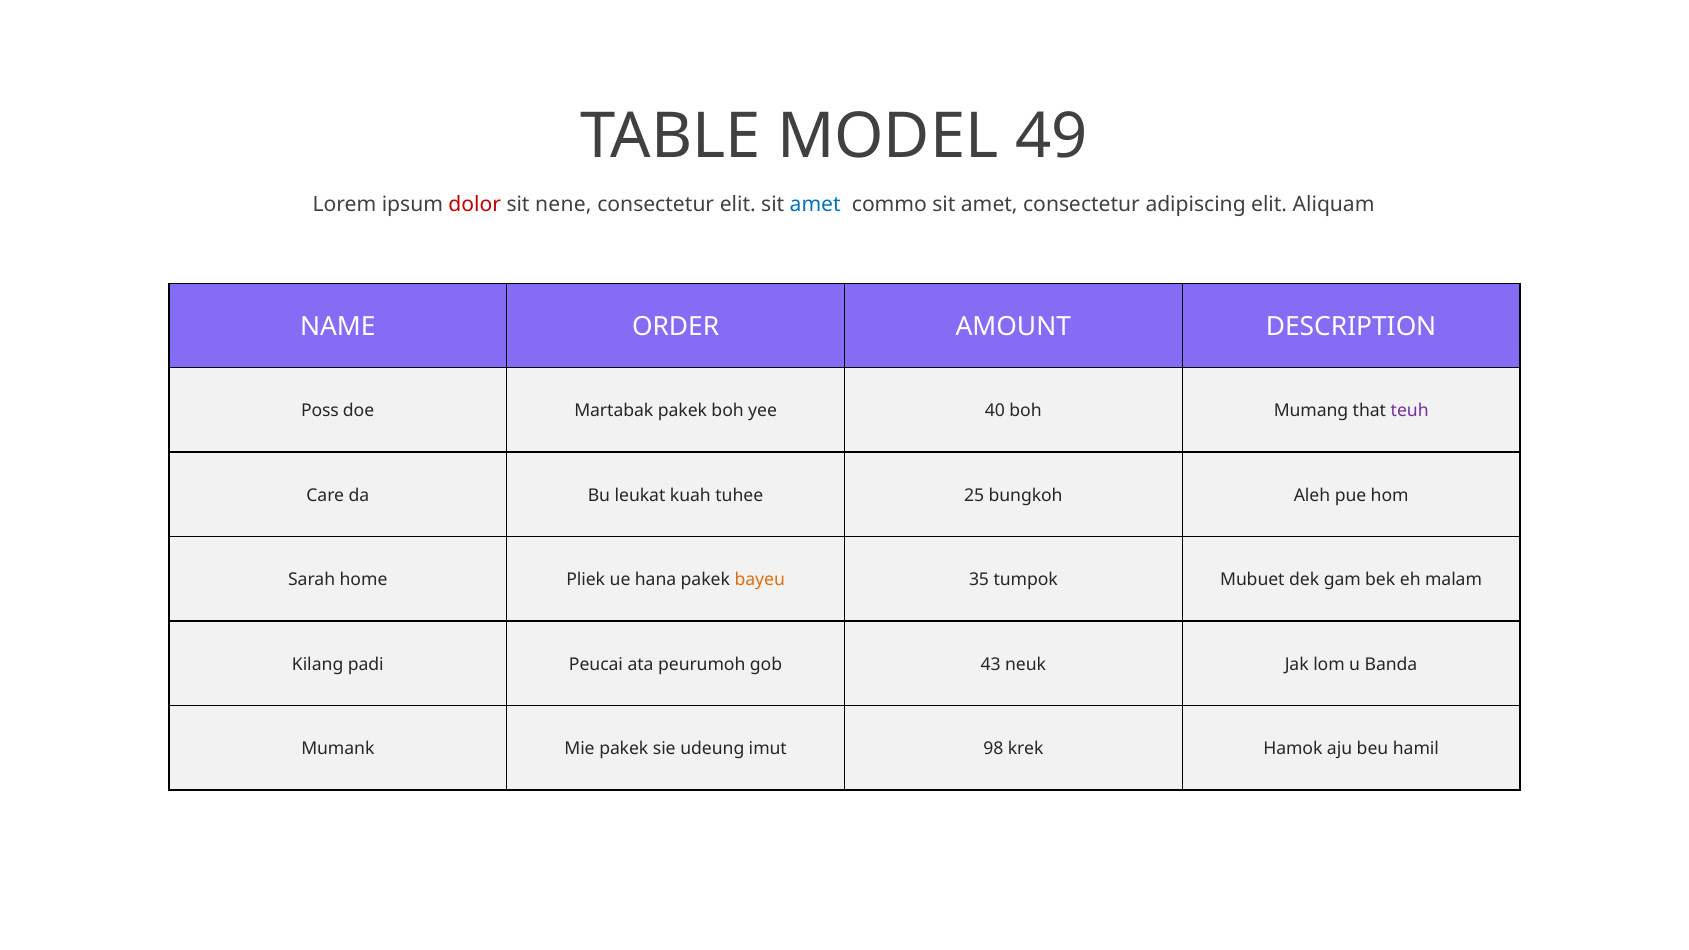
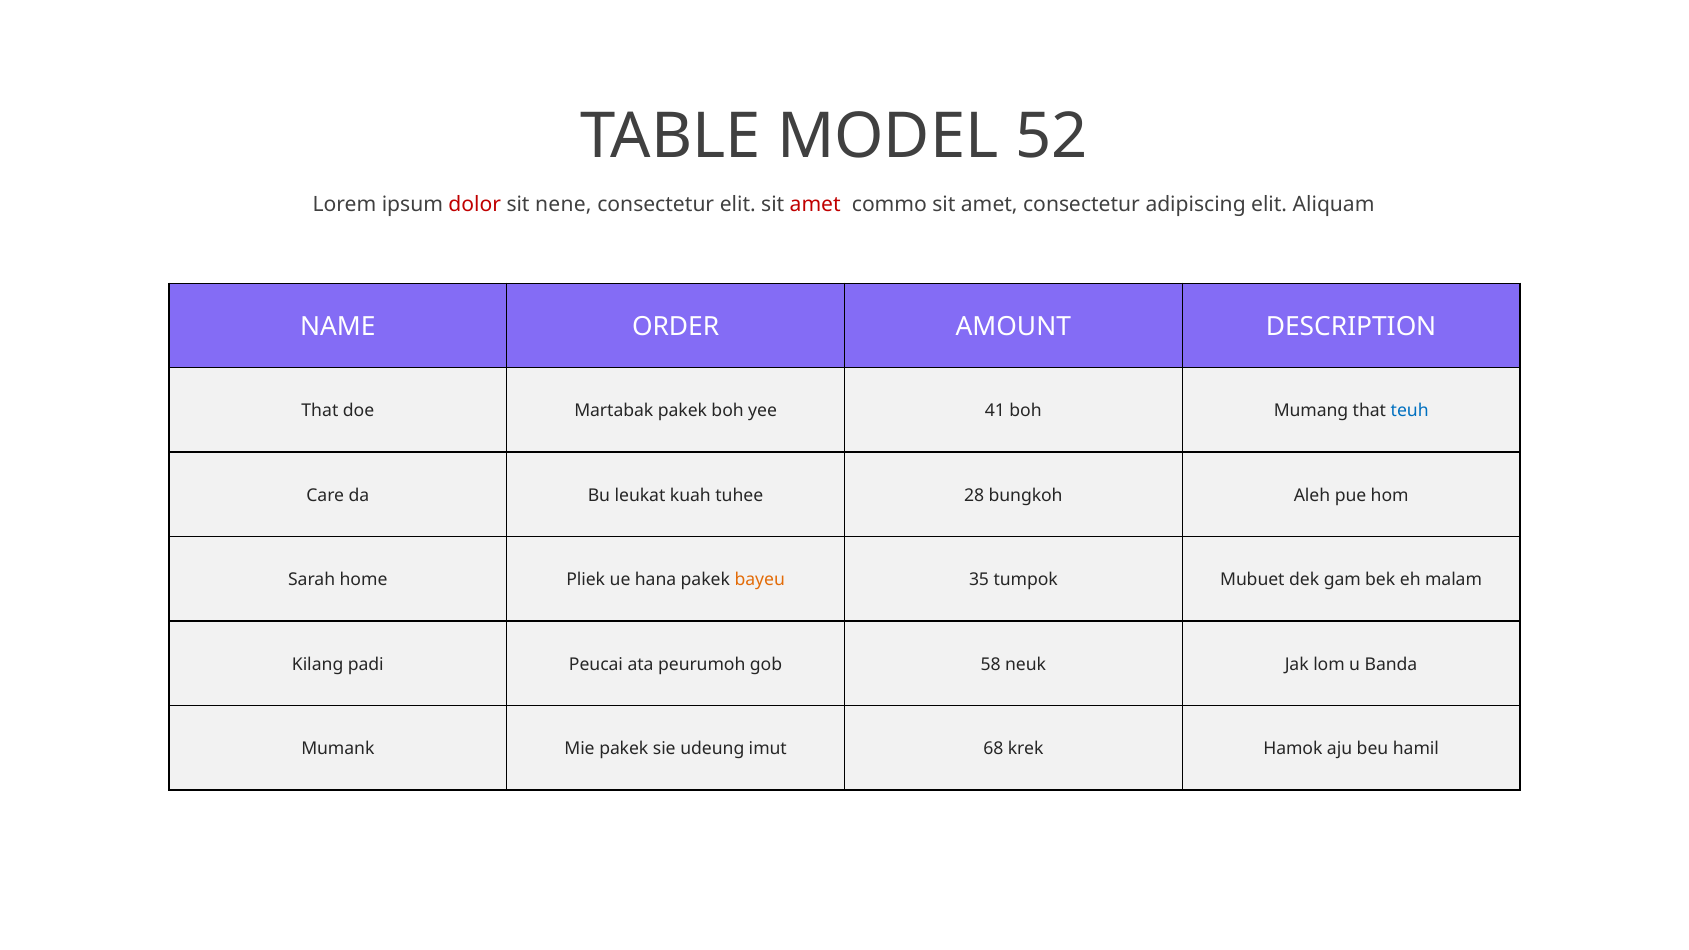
49: 49 -> 52 (1051, 136)
amet colour: blue -> red (815, 204)
Poss: Poss -> That (320, 411)
40: 40 -> 41 (995, 411)
teuh colour: purple -> blue (1410, 411)
25: 25 -> 28 (974, 495)
43: 43 -> 58 (991, 664)
98: 98 -> 68 (993, 749)
